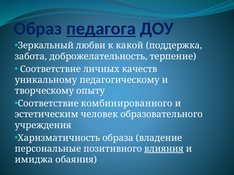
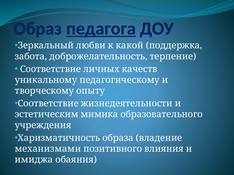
комбинированного: комбинированного -> жизнедеятельности (127, 104)
человек: человек -> мимика (99, 115)
персональные: персональные -> механизмами (48, 149)
влияния underline: present -> none (164, 149)
